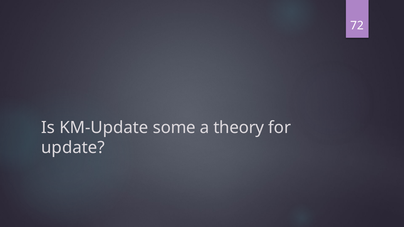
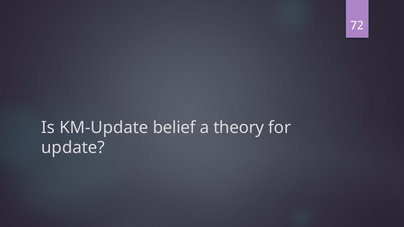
some: some -> belief (174, 128)
